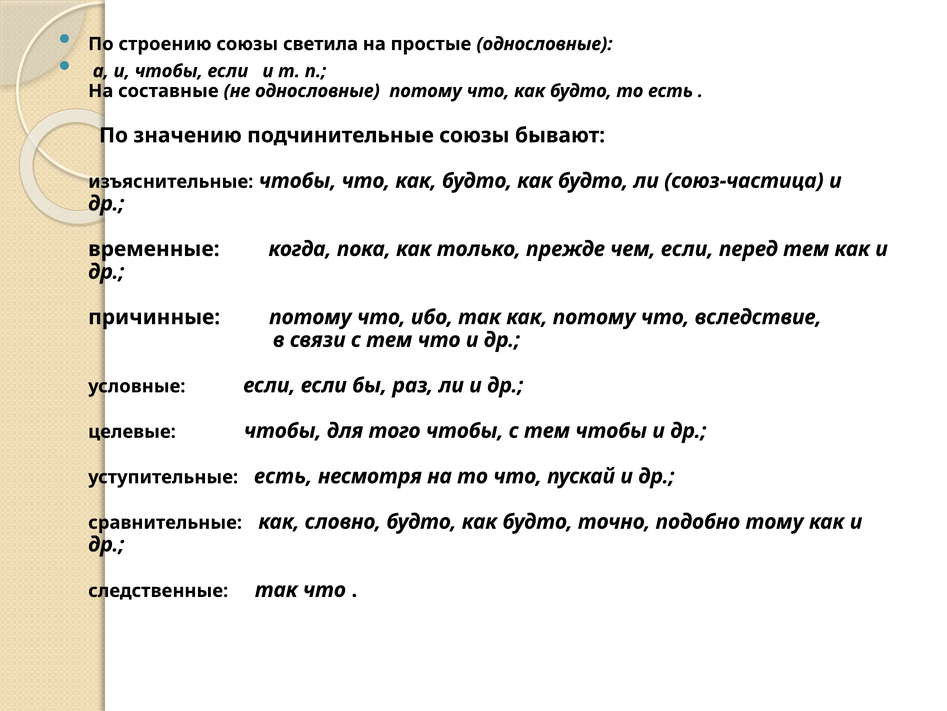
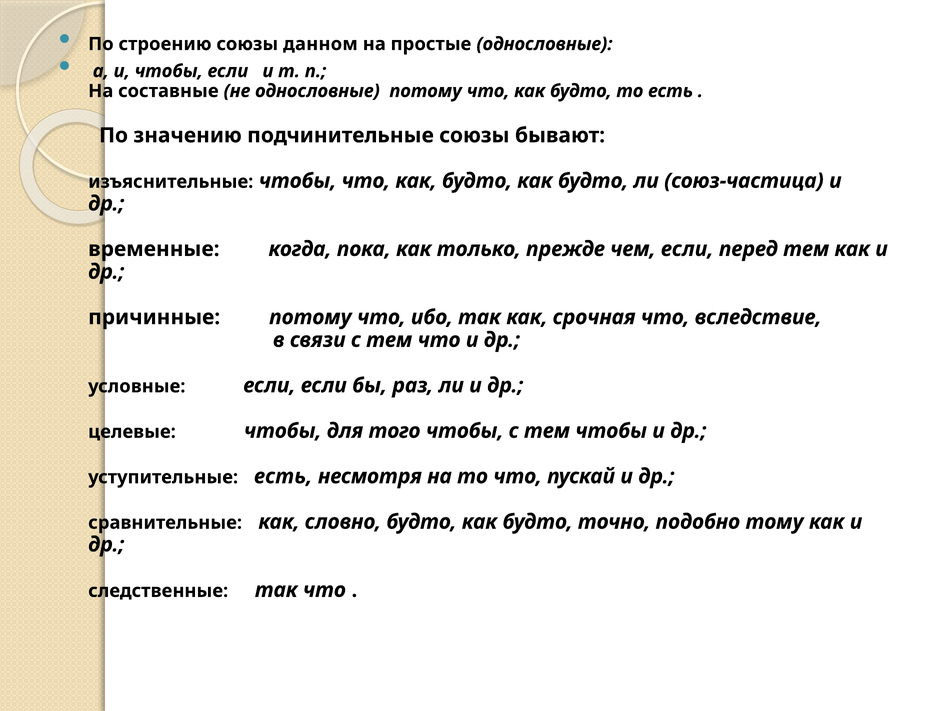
светила: светила -> данном (320, 44)
как потому: потому -> срочная (594, 317)
